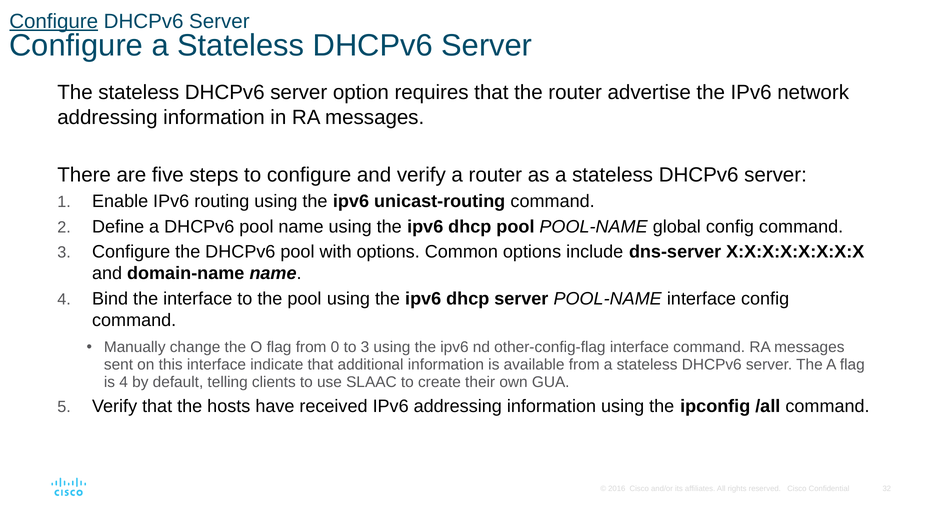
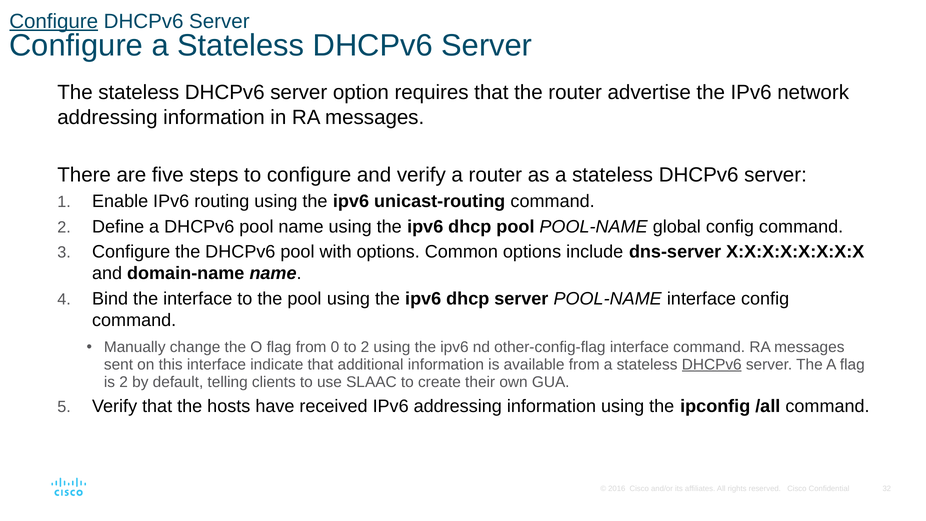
to 3: 3 -> 2 (365, 347)
DHCPv6 underline: none -> present (712, 364)
is 4: 4 -> 2 (124, 382)
